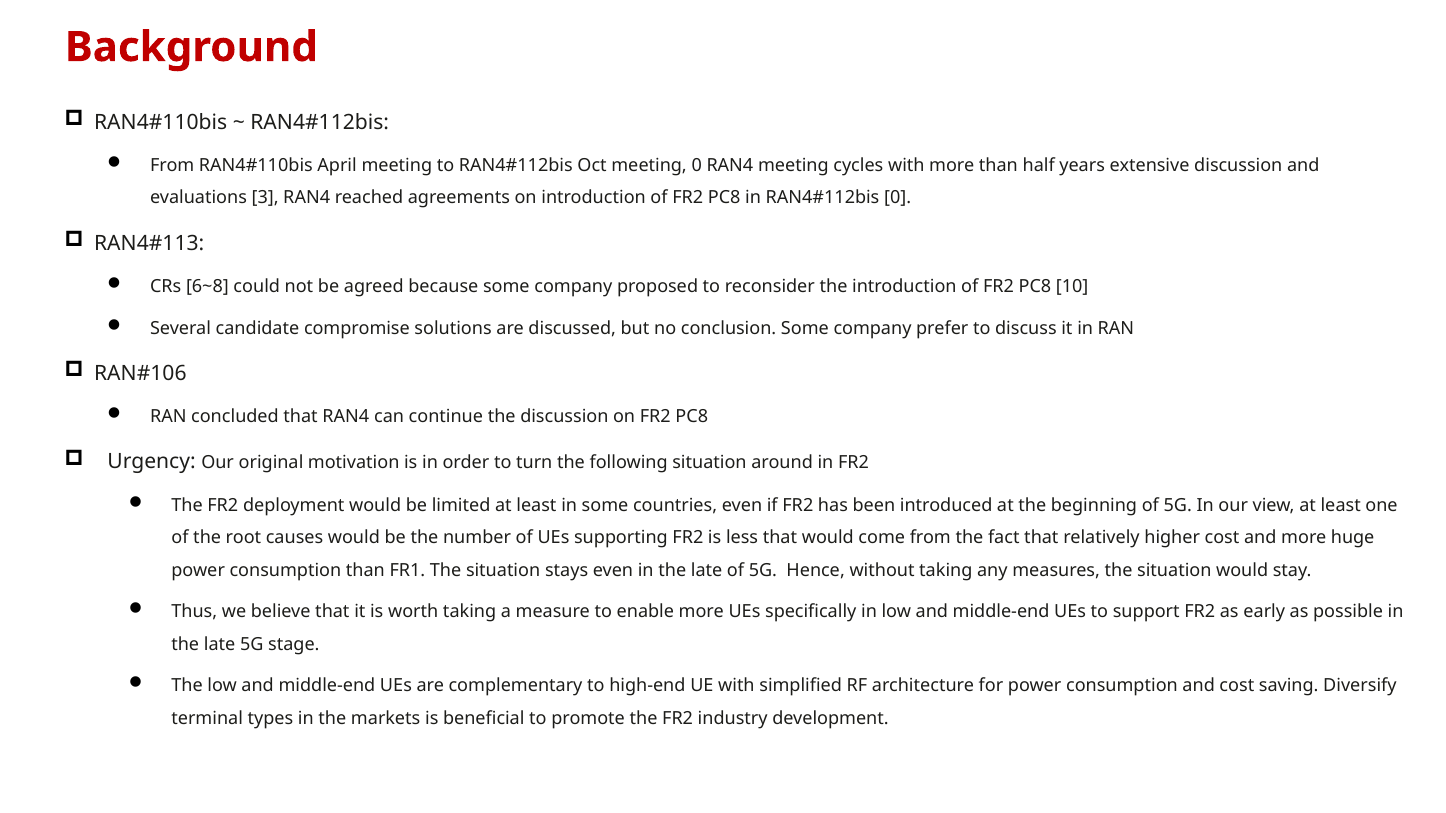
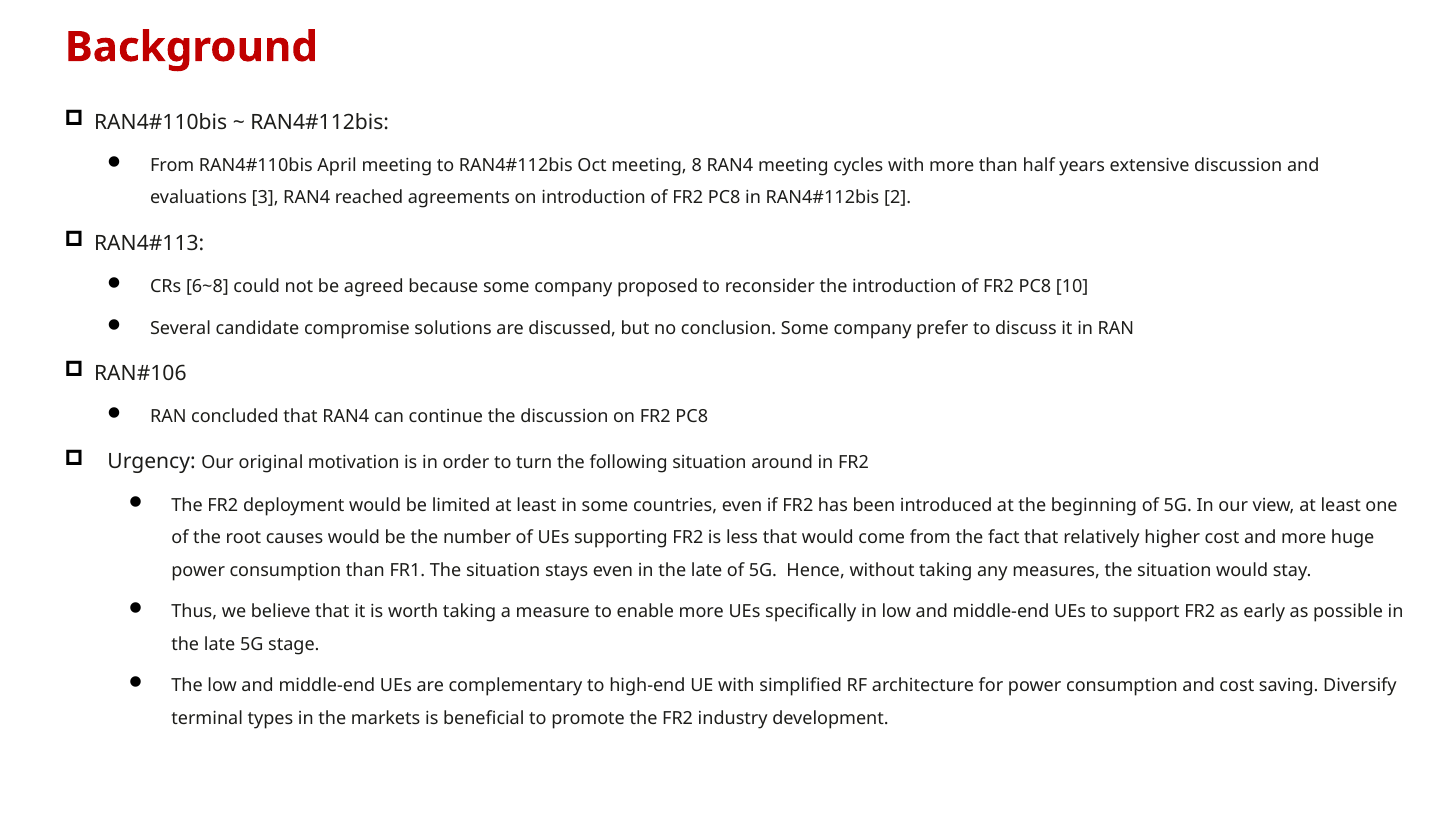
meeting 0: 0 -> 8 (697, 165)
0: 0 -> 2 (898, 198)
